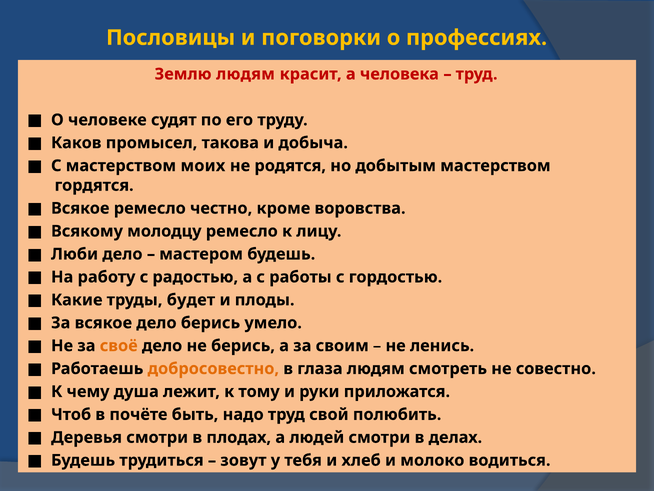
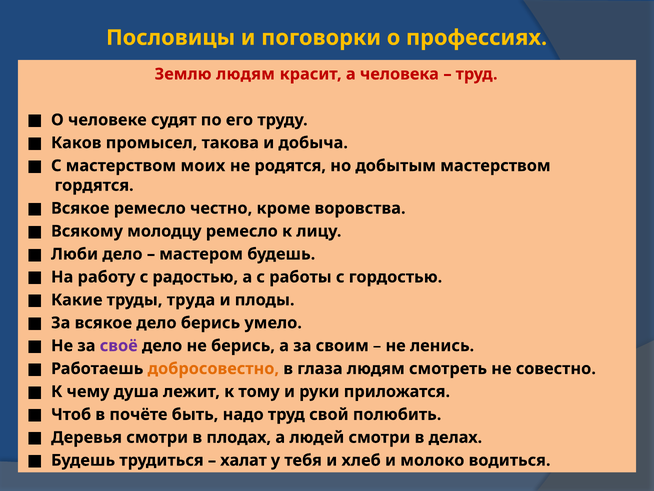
будет: будет -> труда (191, 300)
своё colour: orange -> purple (119, 345)
зовут: зовут -> халат (244, 460)
